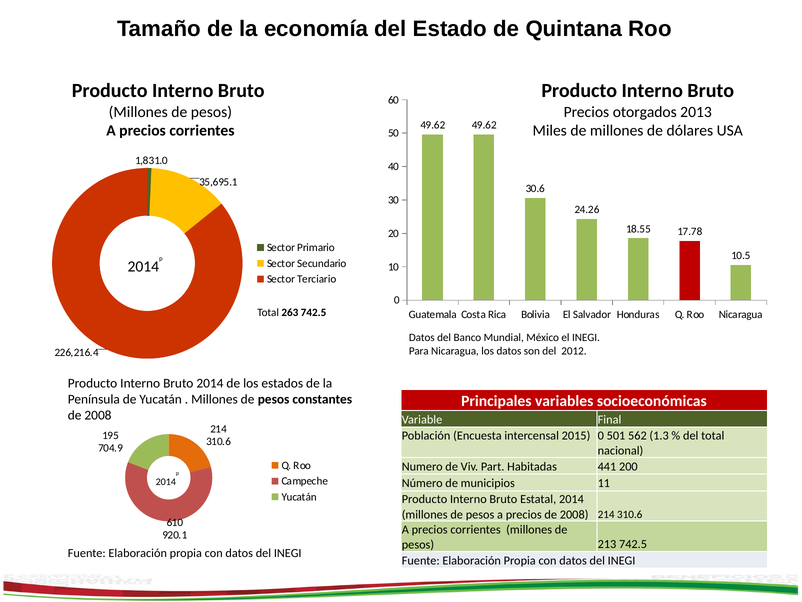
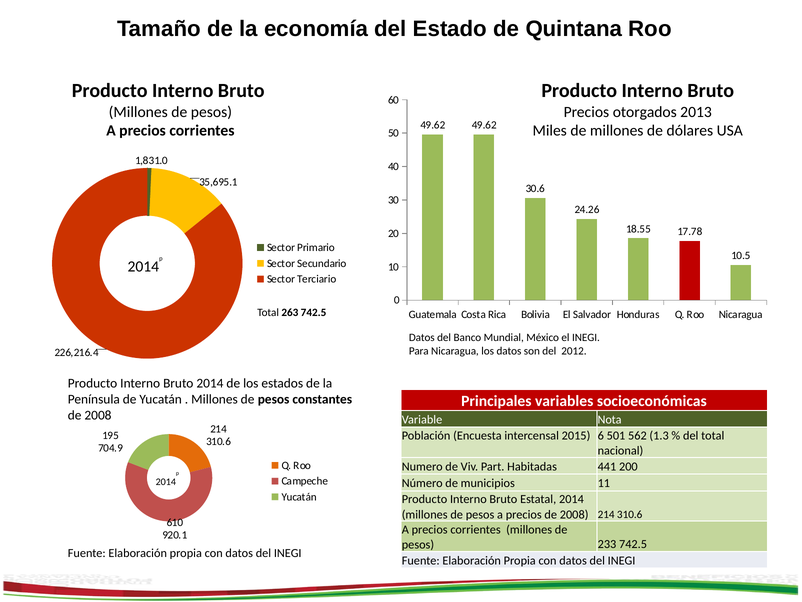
Final: Final -> Nota (610, 419)
2015 0: 0 -> 6 (601, 435)
213: 213 -> 233 (607, 544)
